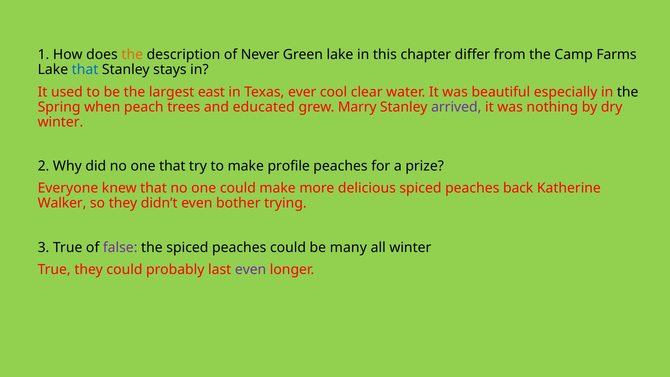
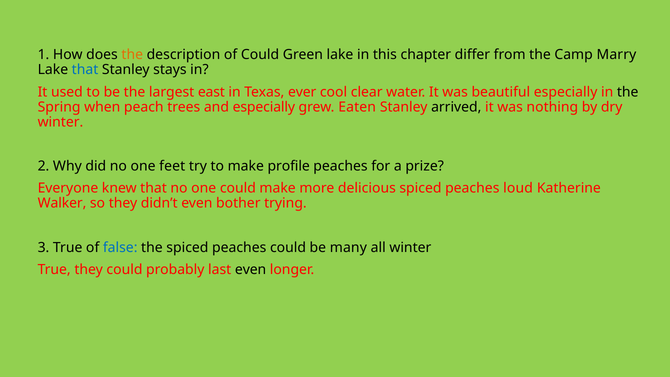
of Never: Never -> Could (260, 55)
Farms: Farms -> Marry (616, 55)
and educated: educated -> especially (264, 107)
Marry: Marry -> Eaten (357, 107)
arrived colour: purple -> black (456, 107)
one that: that -> feet (172, 166)
back: back -> loud (518, 188)
false colour: purple -> blue (120, 247)
even colour: purple -> black (251, 269)
